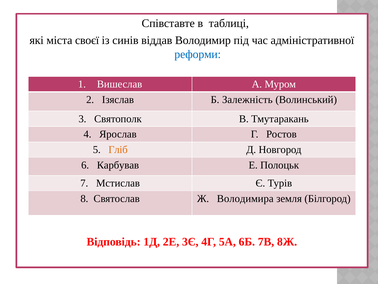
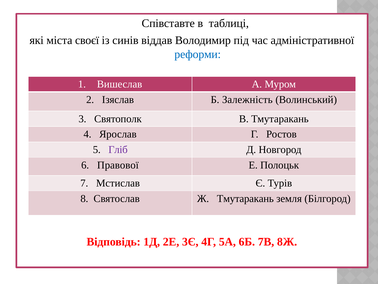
Гліб colour: orange -> purple (118, 149)
Карбував: Карбував -> Правової (118, 165)
Ж Володимира: Володимира -> Тмутаракань (245, 198)
